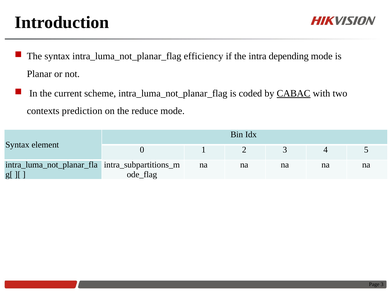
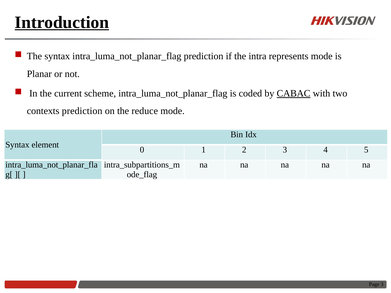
Introduction underline: none -> present (62, 22)
intra_luma_not_planar_flag efficiency: efficiency -> prediction (204, 56)
depending: depending -> represents (289, 56)
